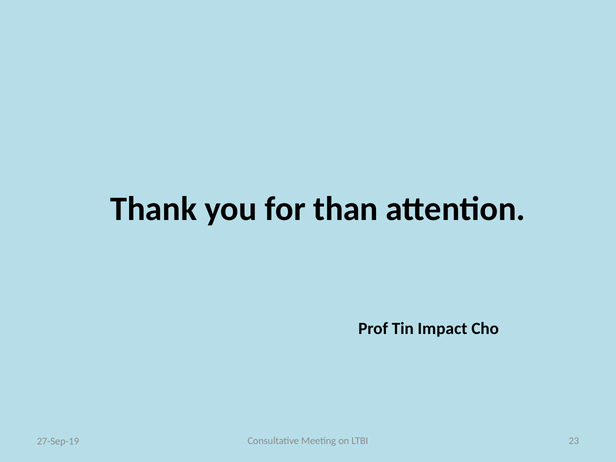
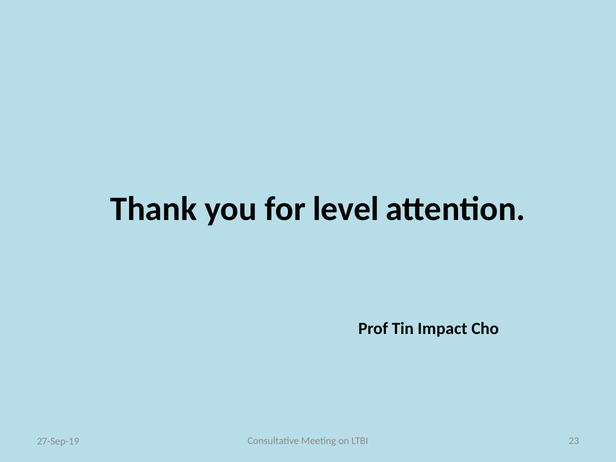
than: than -> level (346, 209)
